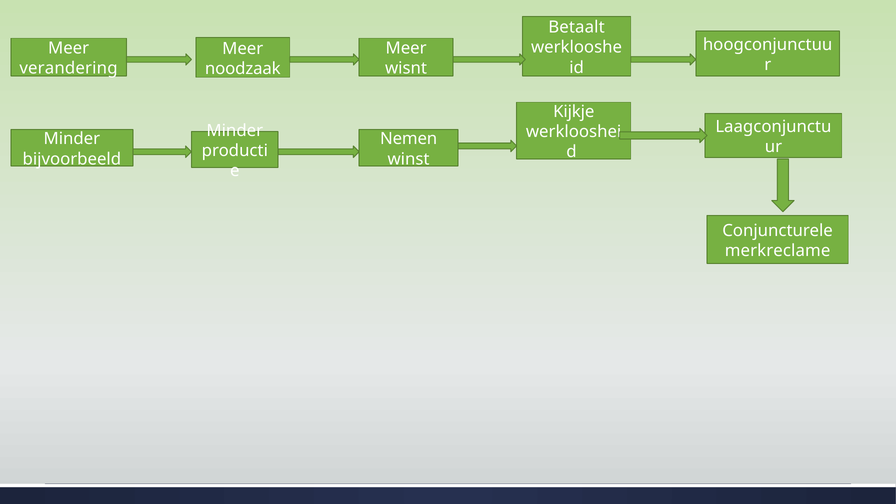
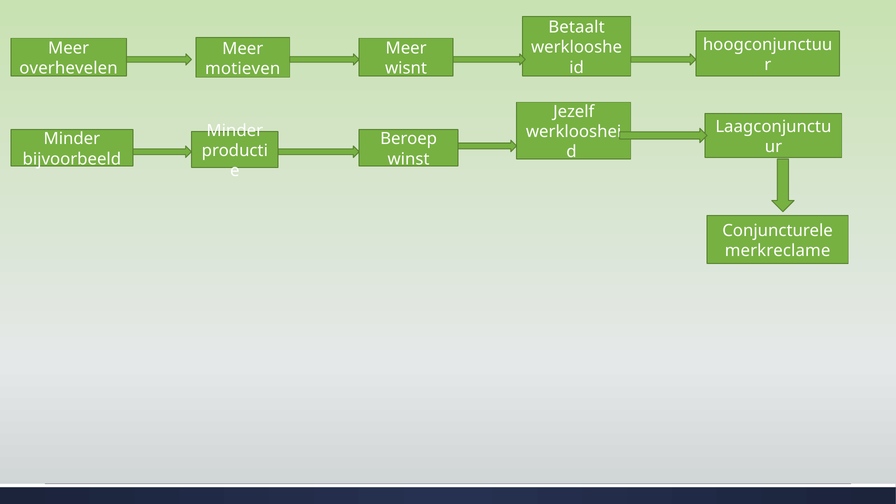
verandering: verandering -> overhevelen (69, 68)
noodzaak: noodzaak -> motieven (243, 69)
Kijkje: Kijkje -> Jezelf (574, 112)
Nemen: Nemen -> Beroep (409, 139)
